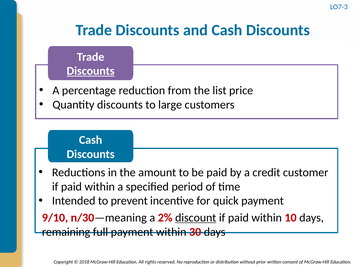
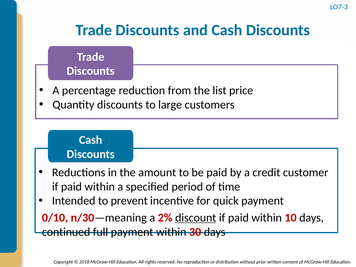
Discounts underline: present -> none (91, 71)
9/10: 9/10 -> 0/10 (55, 218)
remaining: remaining -> continued (66, 232)
